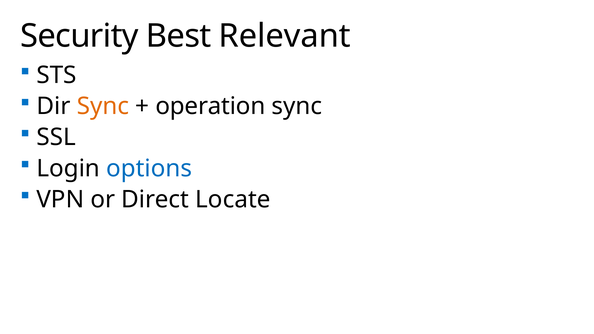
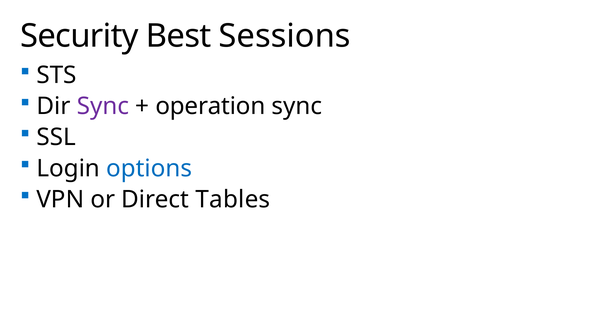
Relevant: Relevant -> Sessions (285, 36)
Sync colour: orange -> purple (103, 106)
Locate: Locate -> Tables (233, 199)
